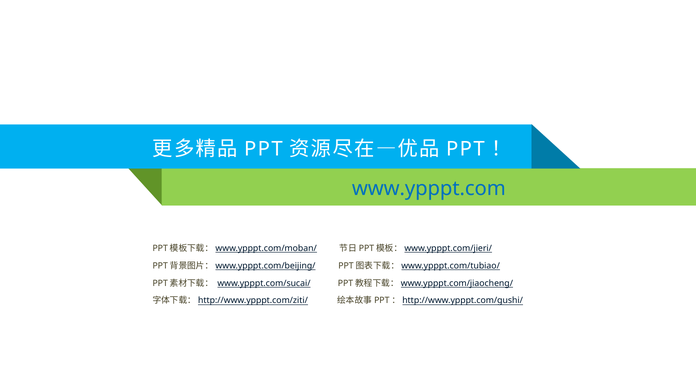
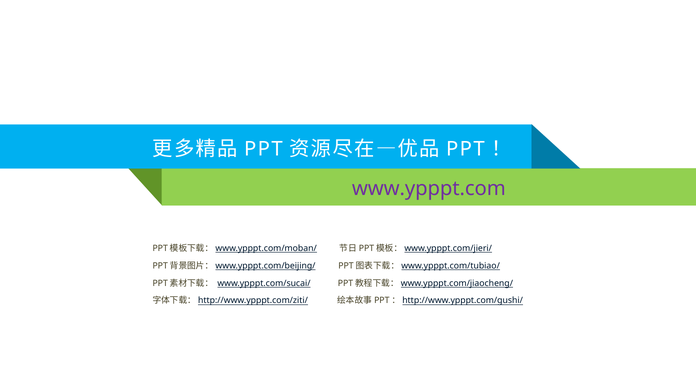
www.ypppt.com colour: blue -> purple (429, 189)
